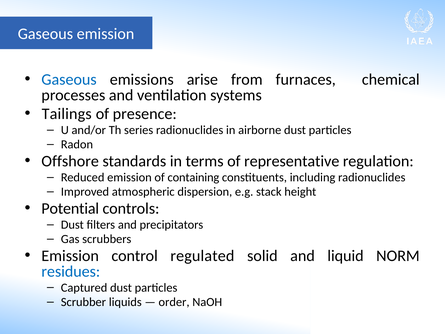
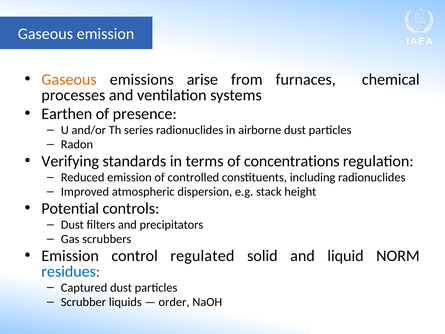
Gaseous colour: blue -> orange (69, 80)
Tailings: Tailings -> Earthen (67, 114)
Offshore: Offshore -> Verifying (70, 161)
representative: representative -> concentrations (292, 161)
containing: containing -> controlled (193, 177)
